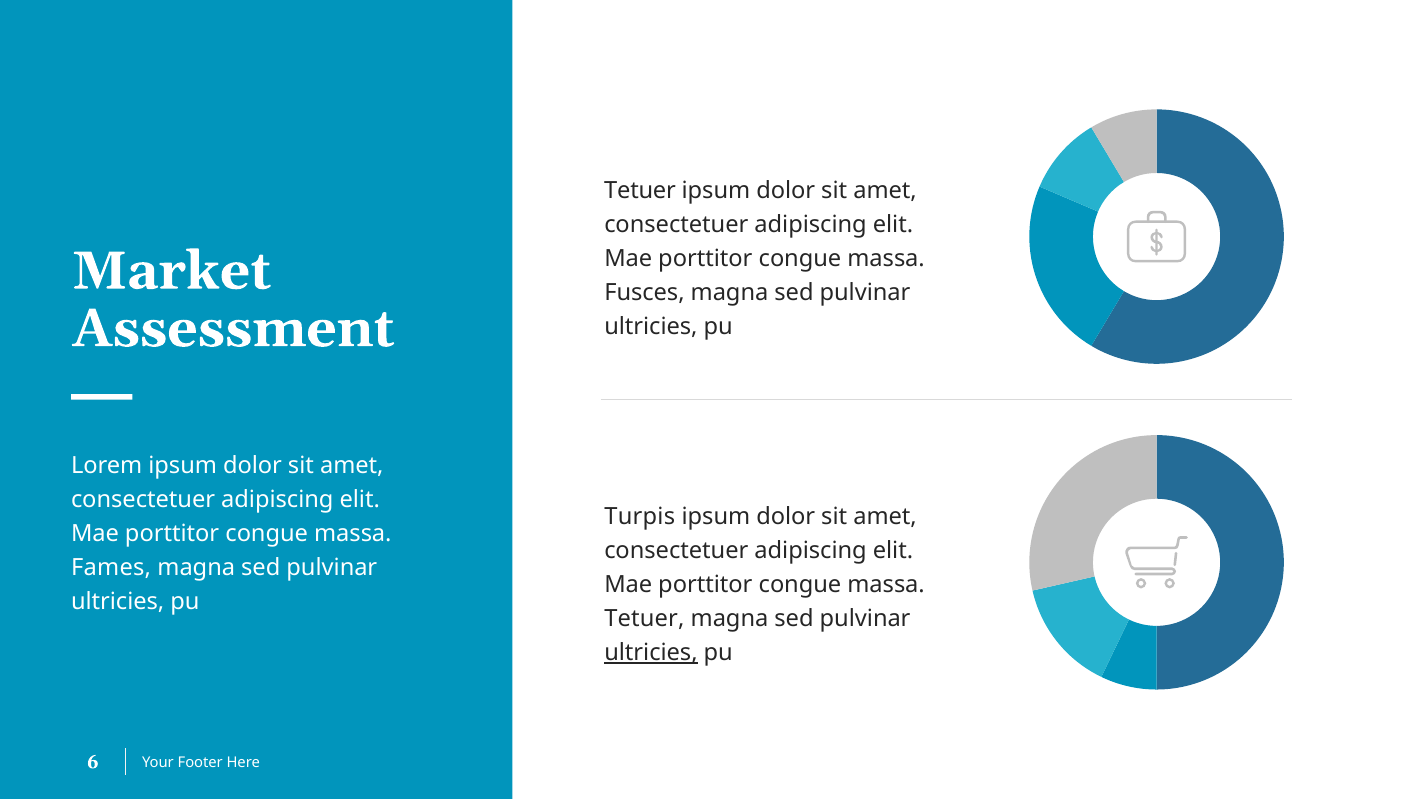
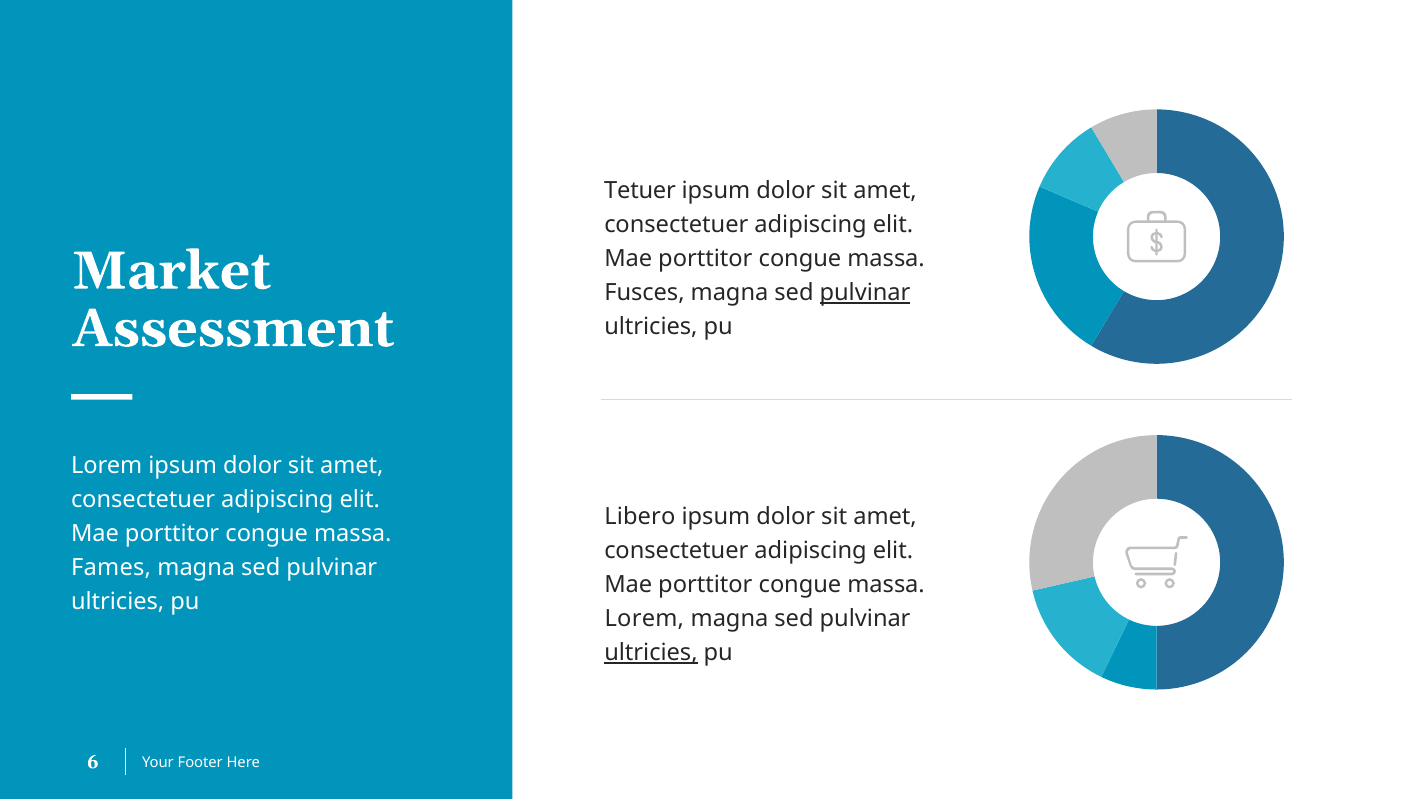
pulvinar underline: none -> present (865, 293)
Turpis: Turpis -> Libero (640, 517)
Tetuer: Tetuer -> Lorem (644, 619)
